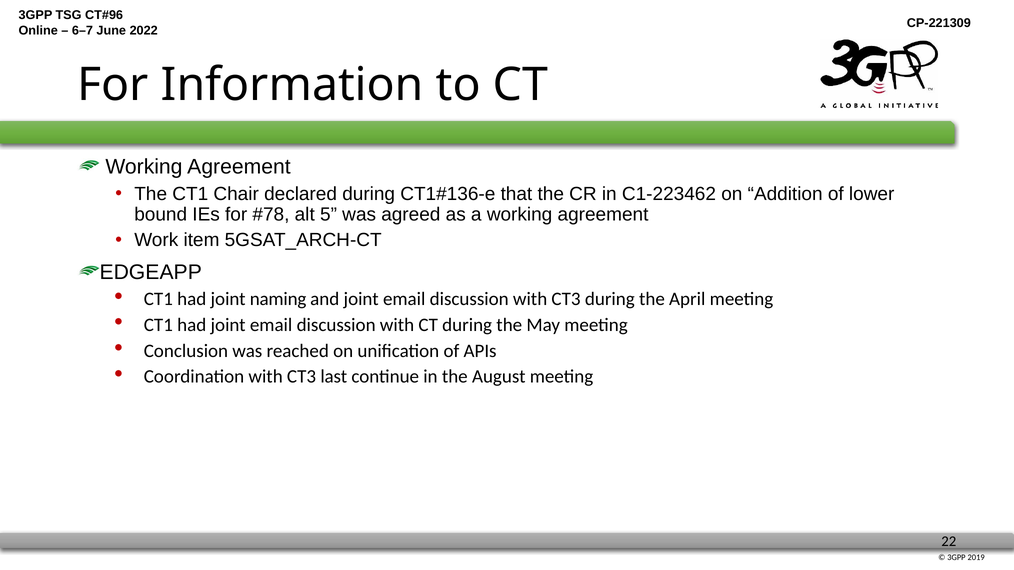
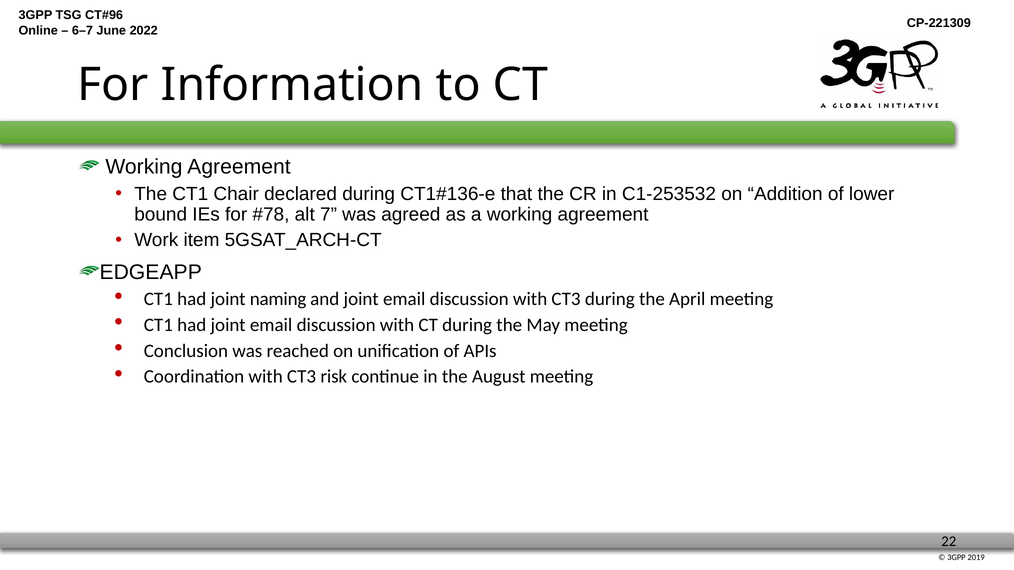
C1-223462: C1-223462 -> C1-253532 (669, 194)
5: 5 -> 7 (329, 214)
last: last -> risk (334, 377)
